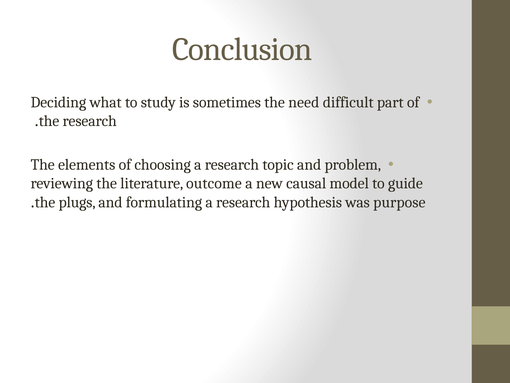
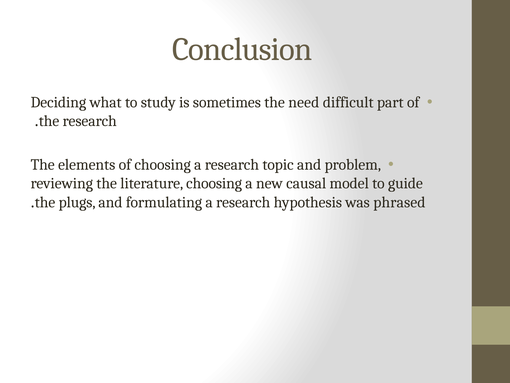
literature outcome: outcome -> choosing (214, 183)
purpose: purpose -> phrased (399, 202)
